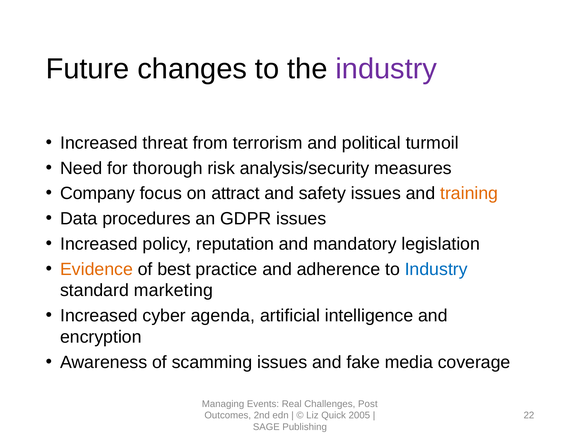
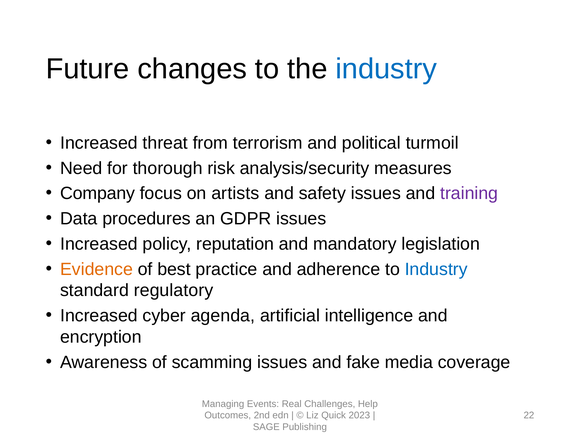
industry colour: purple -> blue (386, 69)
attract: attract -> artists (235, 193)
training colour: orange -> purple (469, 193)
marketing: marketing -> regulatory (174, 290)
Post: Post -> Help (368, 404)
2005: 2005 -> 2023 (359, 415)
